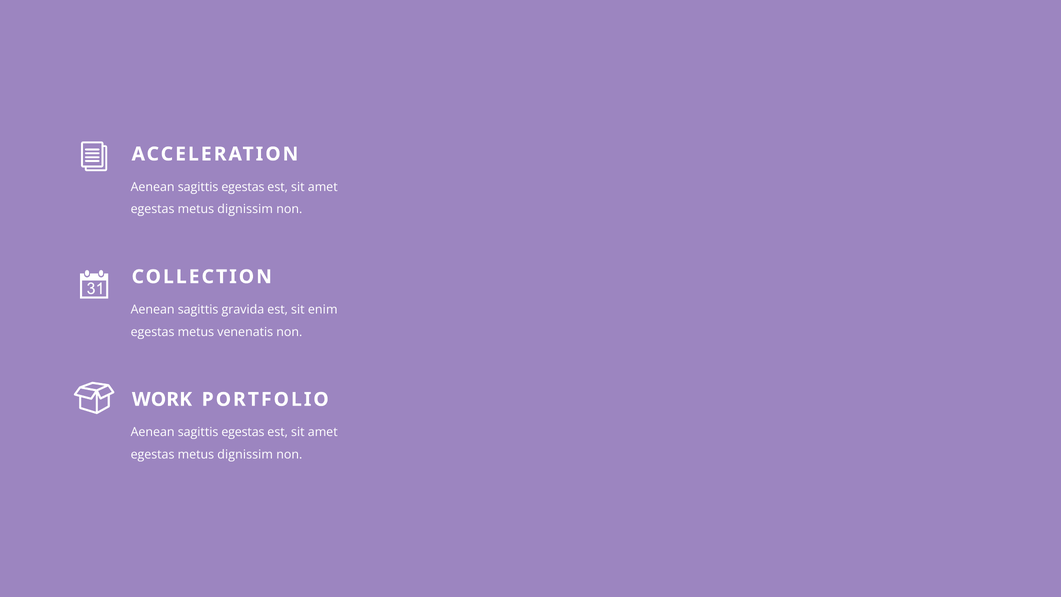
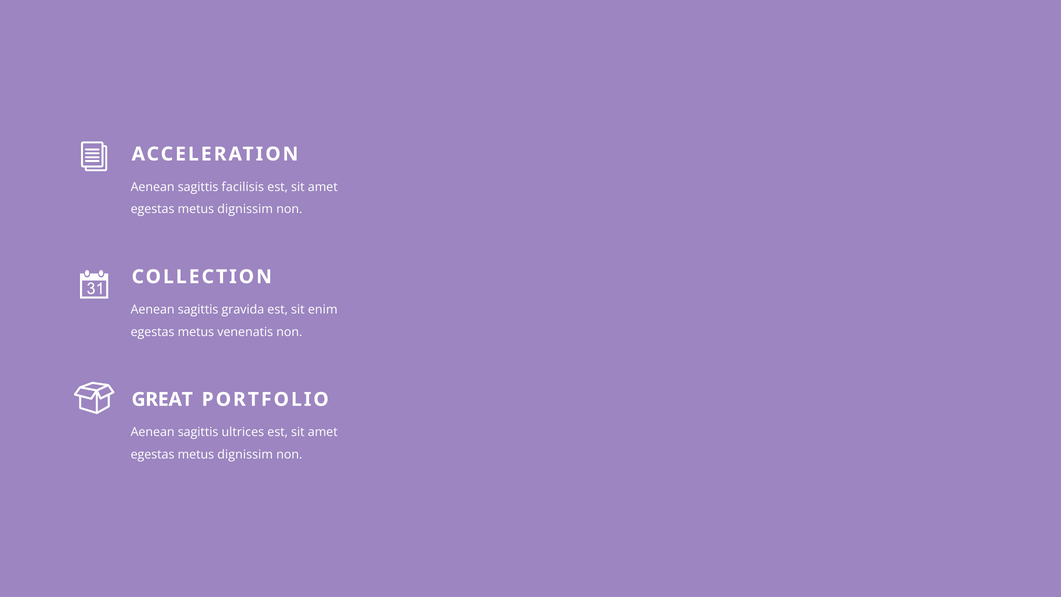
egestas: egestas -> facilisis (243, 187)
WORK: WORK -> GREAT (162, 399)
egestas: egestas -> ultrices (243, 432)
